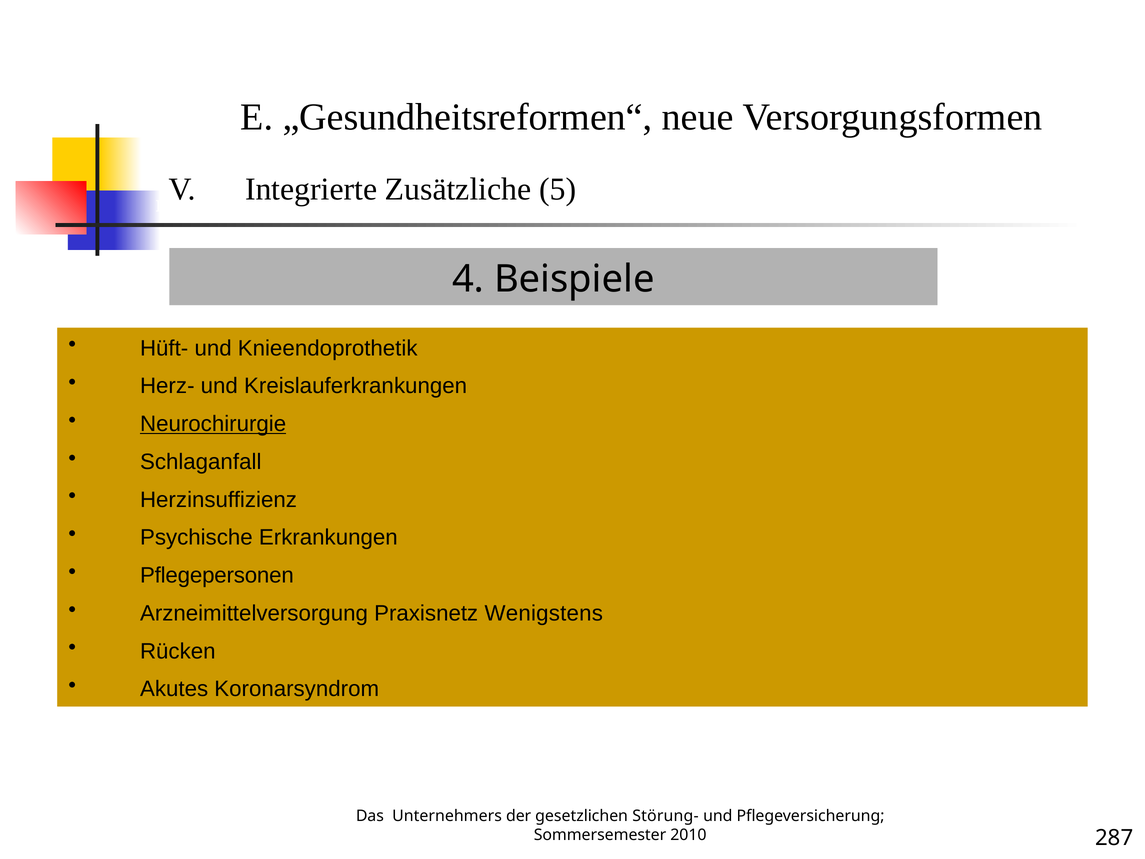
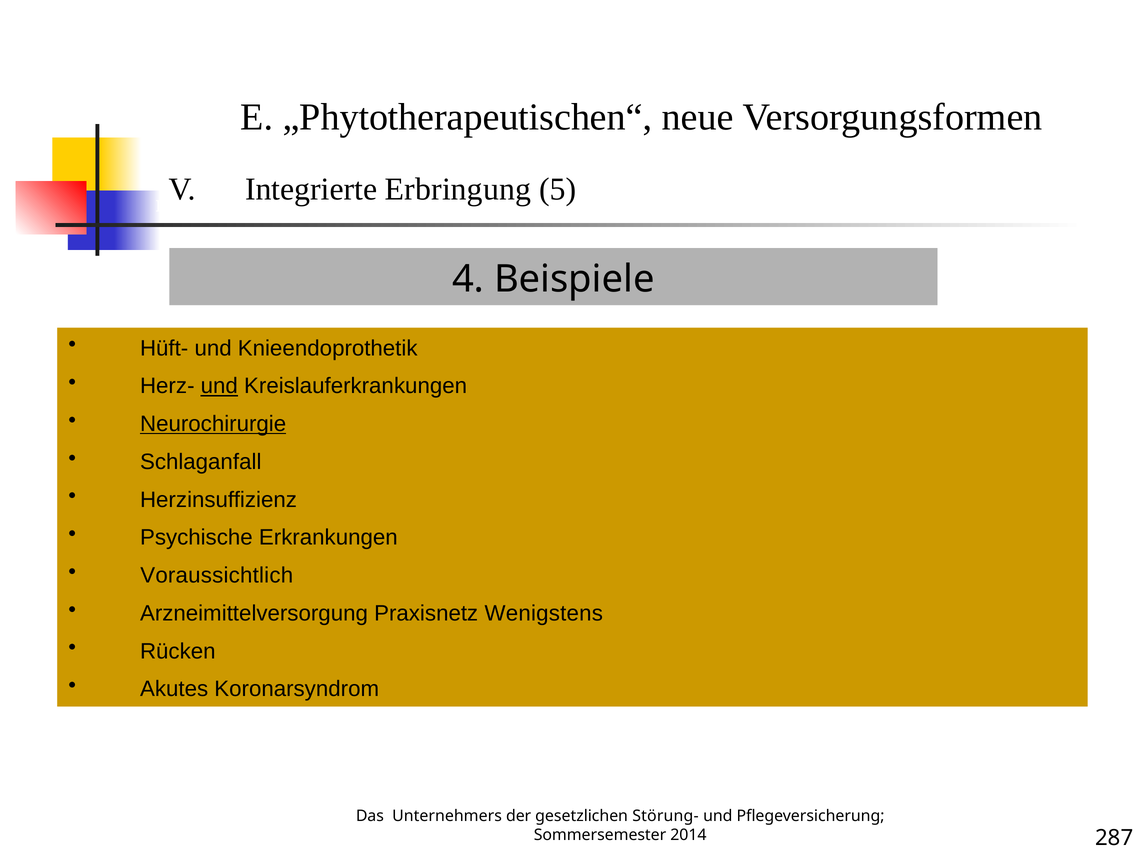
„Gesundheitsreformen“: „Gesundheitsreformen“ -> „Phytotherapeutischen“ (467, 117)
Zusätzliche: Zusätzliche -> Erbringung (458, 189)
und underline: none -> present (219, 386)
Pflegepersonen: Pflegepersonen -> Voraussichtlich (217, 575)
2010: 2010 -> 2014 (688, 835)
